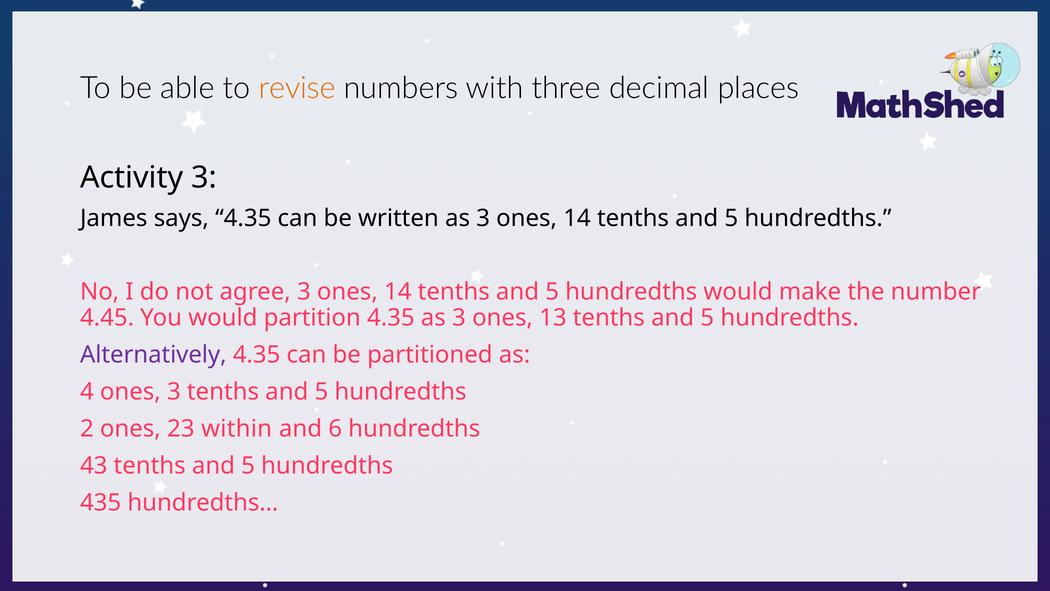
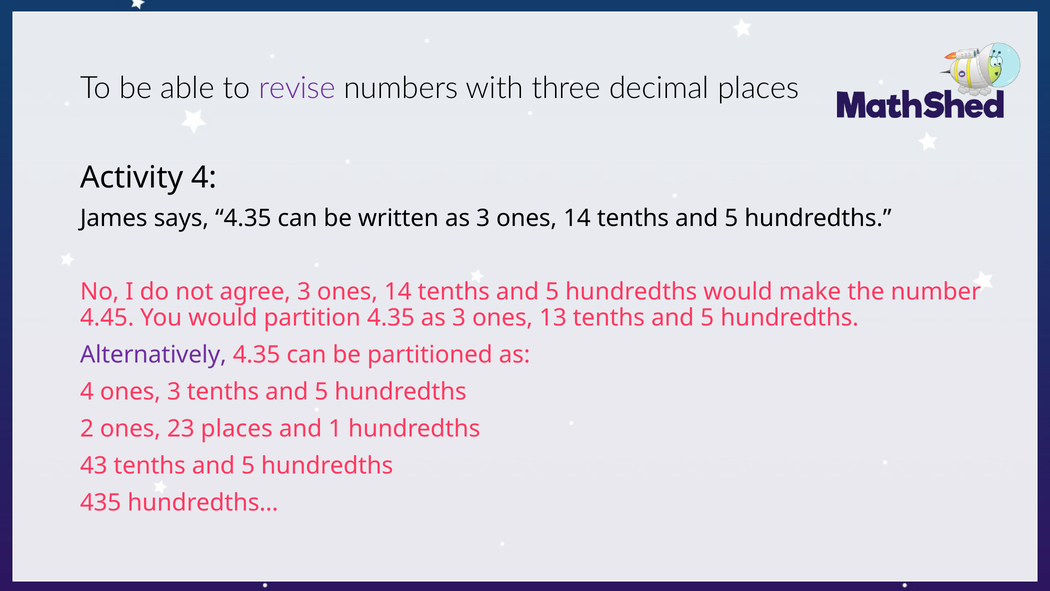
revise colour: orange -> purple (297, 88)
Activity 3: 3 -> 4 (204, 178)
23 within: within -> places (237, 429)
6: 6 -> 1 (335, 429)
